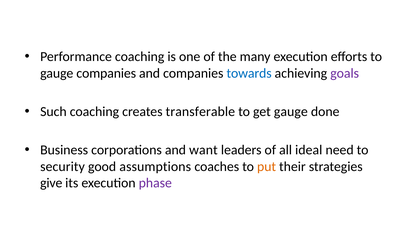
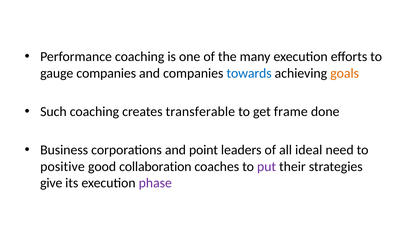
goals colour: purple -> orange (345, 73)
get gauge: gauge -> frame (291, 112)
want: want -> point (204, 150)
security: security -> positive (62, 166)
assumptions: assumptions -> collaboration (155, 166)
put colour: orange -> purple (267, 166)
